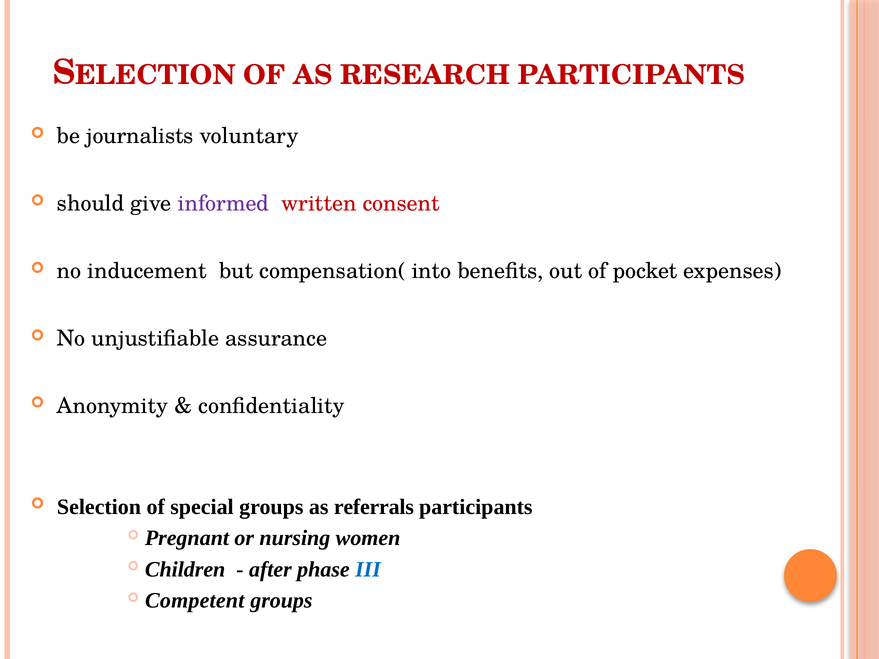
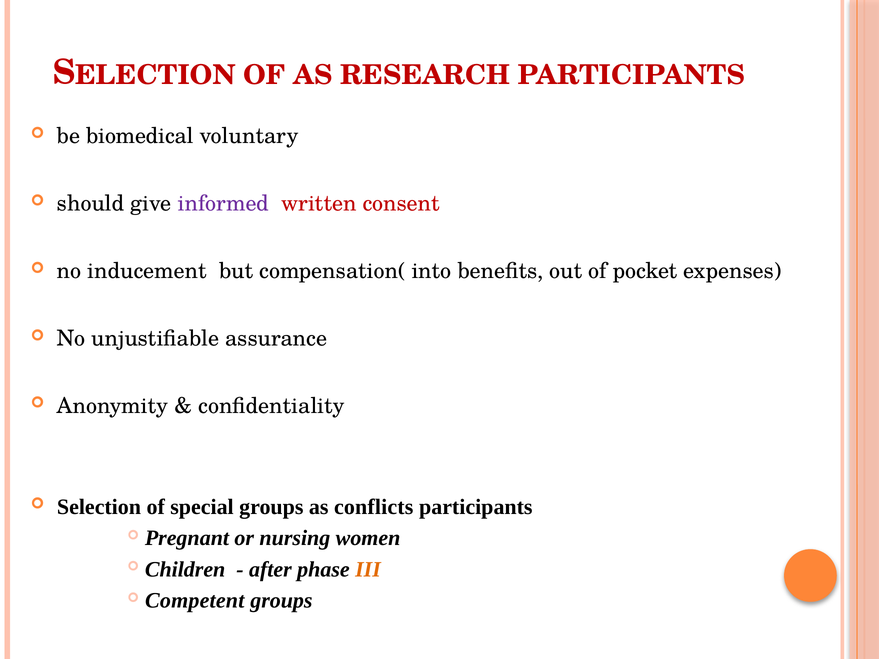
journalists: journalists -> biomedical (140, 136)
referrals: referrals -> conflicts (374, 507)
III colour: blue -> orange (368, 570)
